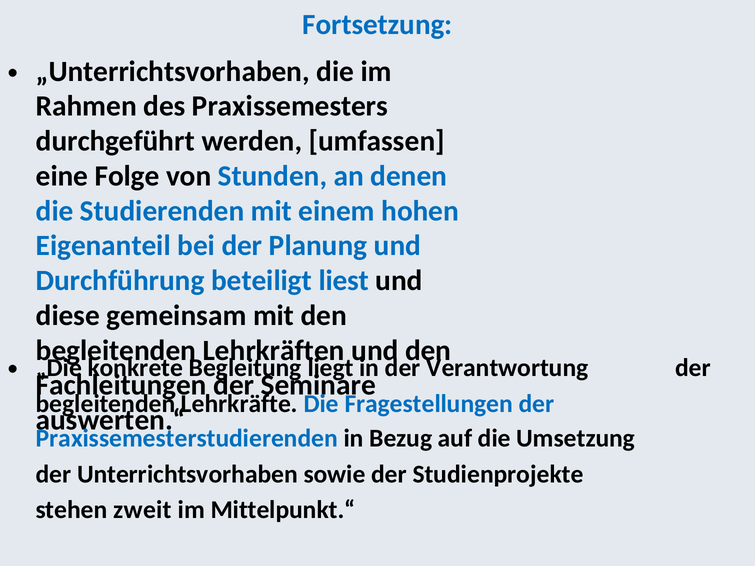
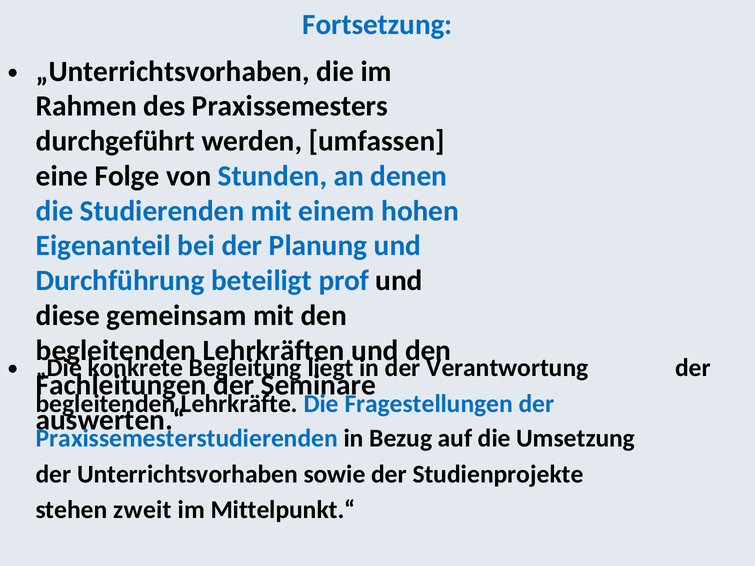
liest: liest -> prof (344, 281)
